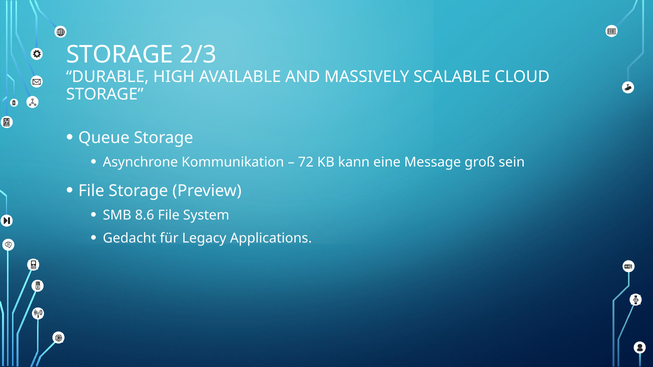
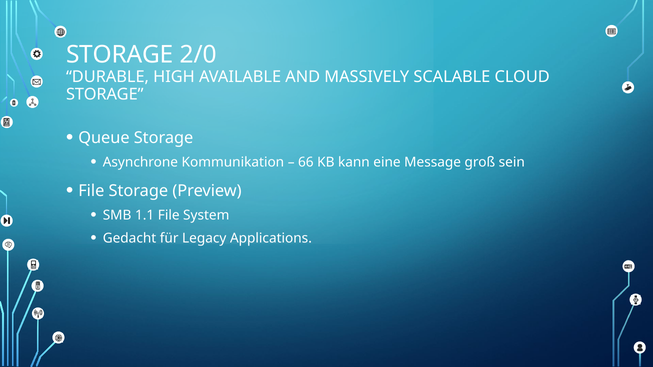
2/3: 2/3 -> 2/0 (198, 55)
72: 72 -> 66 (306, 162)
8.6: 8.6 -> 1.1 (145, 216)
